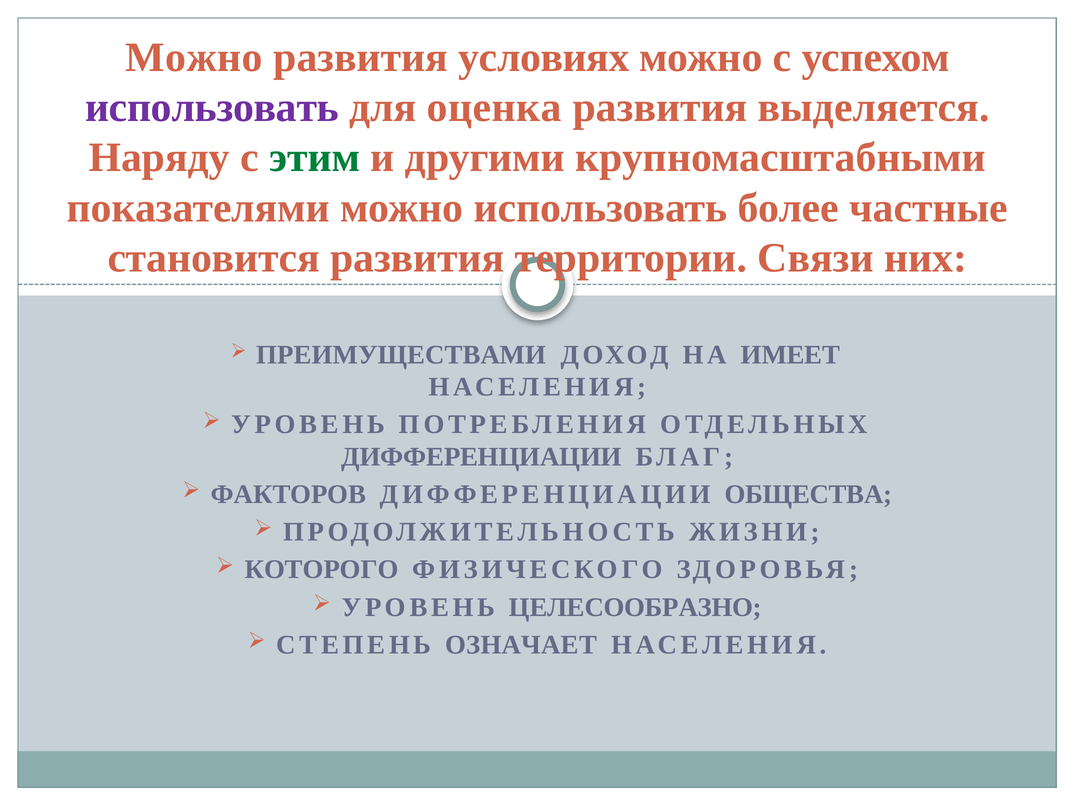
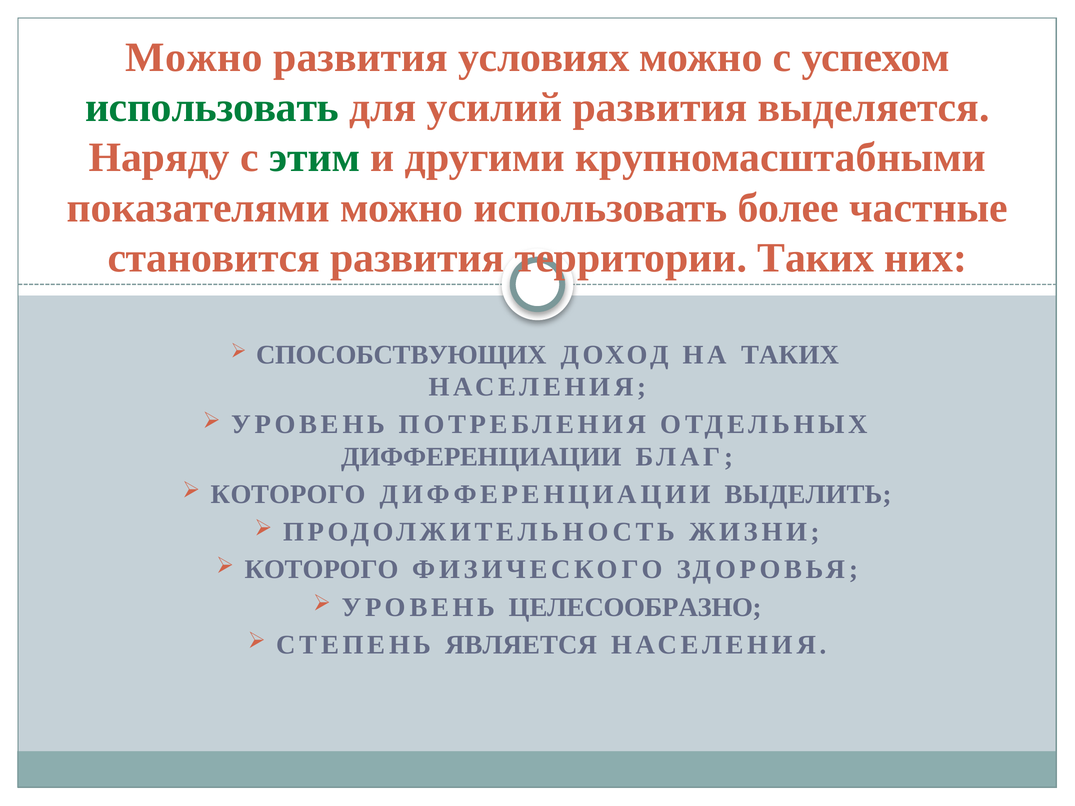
использовать colour: purple -> green (212, 107)
оценка: оценка -> усилий (495, 107)
территории Связи: Связи -> Таких (816, 258)
ПРЕИМУЩЕСТВАМИ: ПРЕИМУЩЕСТВАМИ -> СПОСОБСТВУЮЩИХ (402, 355)
НА ИМЕЕТ: ИМЕЕТ -> ТАКИХ (790, 355)
ФАКТОРОВ: ФАКТОРОВ -> КОТОРОГО (288, 495)
ОБЩЕСТВА: ОБЩЕСТВА -> ВЫДЕЛИТЬ (808, 495)
ОЗНАЧАЕТ: ОЗНАЧАЕТ -> ЯВЛЯЕТСЯ (521, 645)
